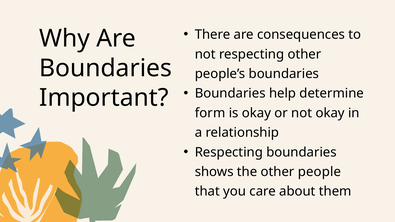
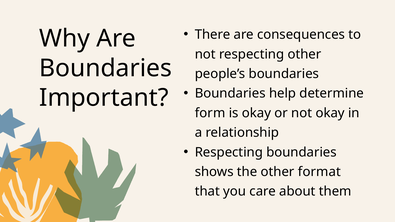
people: people -> format (319, 172)
